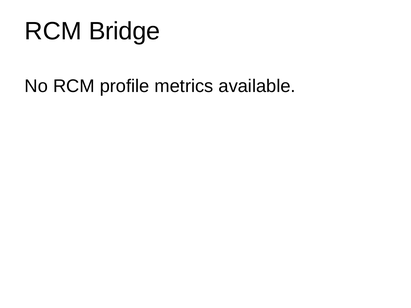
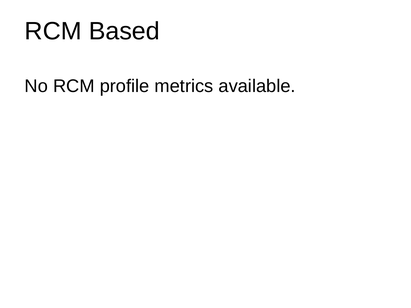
Bridge: Bridge -> Based (124, 31)
